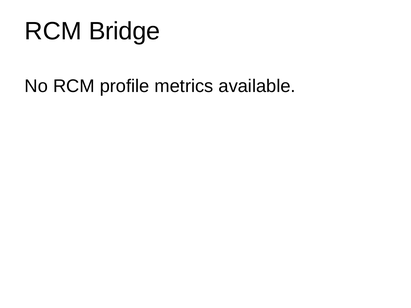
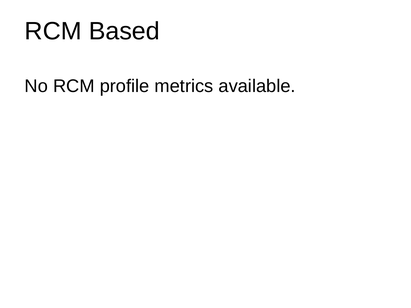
Bridge: Bridge -> Based (124, 31)
